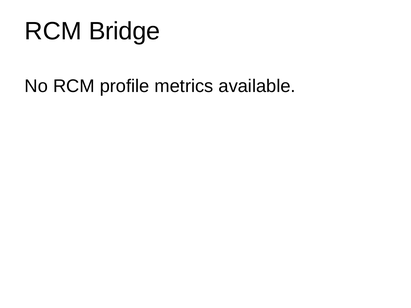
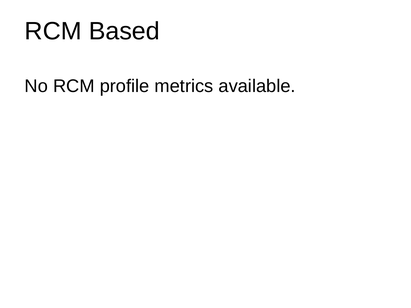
Bridge: Bridge -> Based (124, 31)
